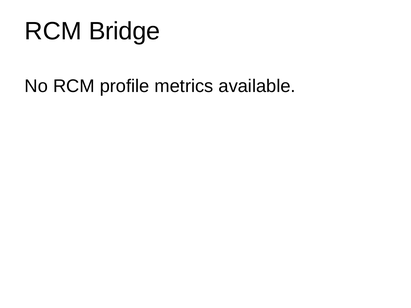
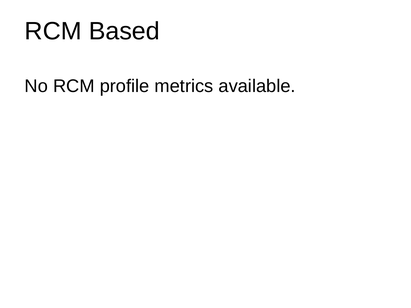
Bridge: Bridge -> Based (124, 31)
